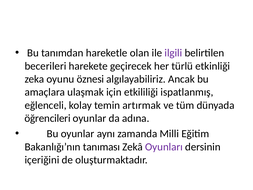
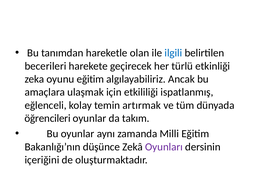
ilgili colour: purple -> blue (173, 53)
oyunu öznesi: öznesi -> eğitim (90, 79)
adına: adına -> takım (136, 118)
tanıması: tanıması -> düşünce (101, 147)
